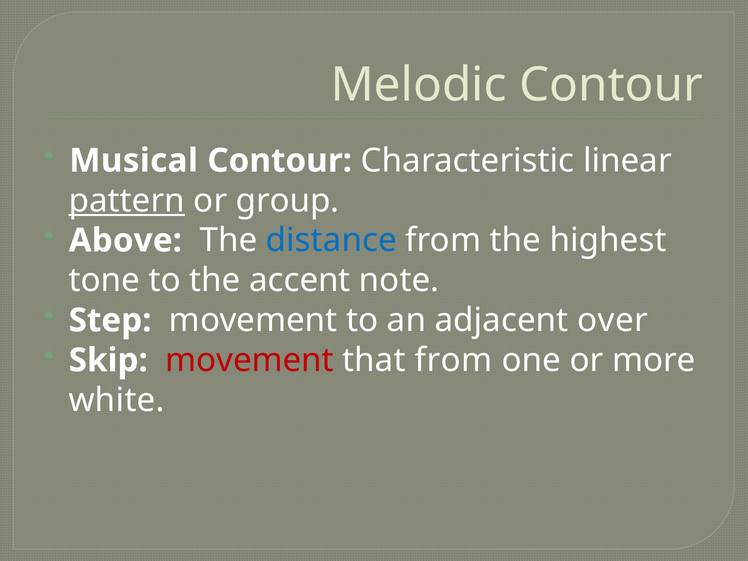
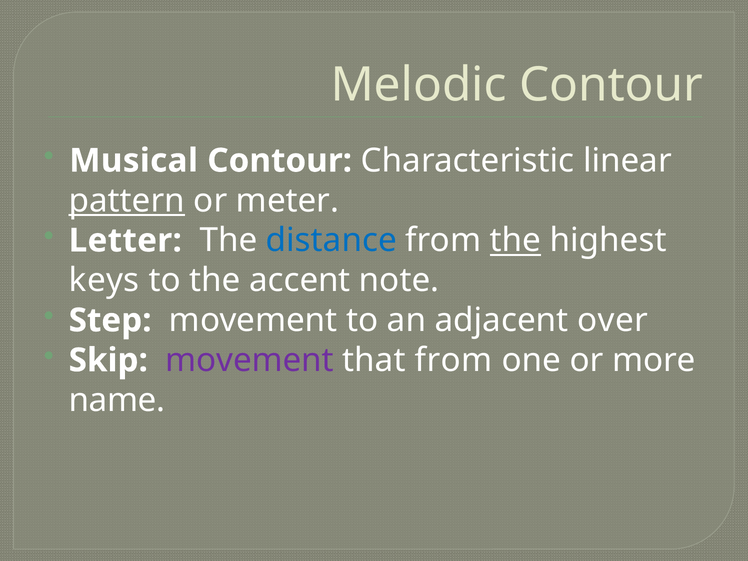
group: group -> meter (288, 201)
Above: Above -> Letter (125, 241)
the underline: none -> present (515, 241)
tone: tone -> keys (104, 280)
movement colour: red -> purple (249, 360)
white: white -> name (117, 400)
